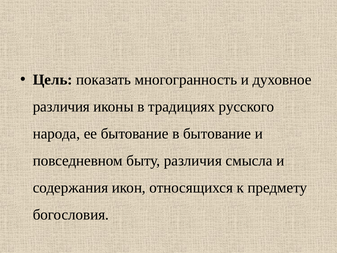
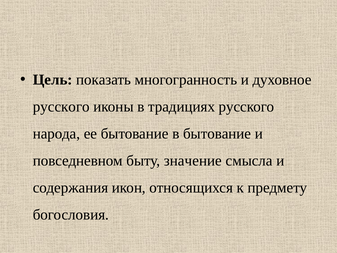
различия: различия -> русского (61, 107)
быту различия: различия -> значение (193, 161)
